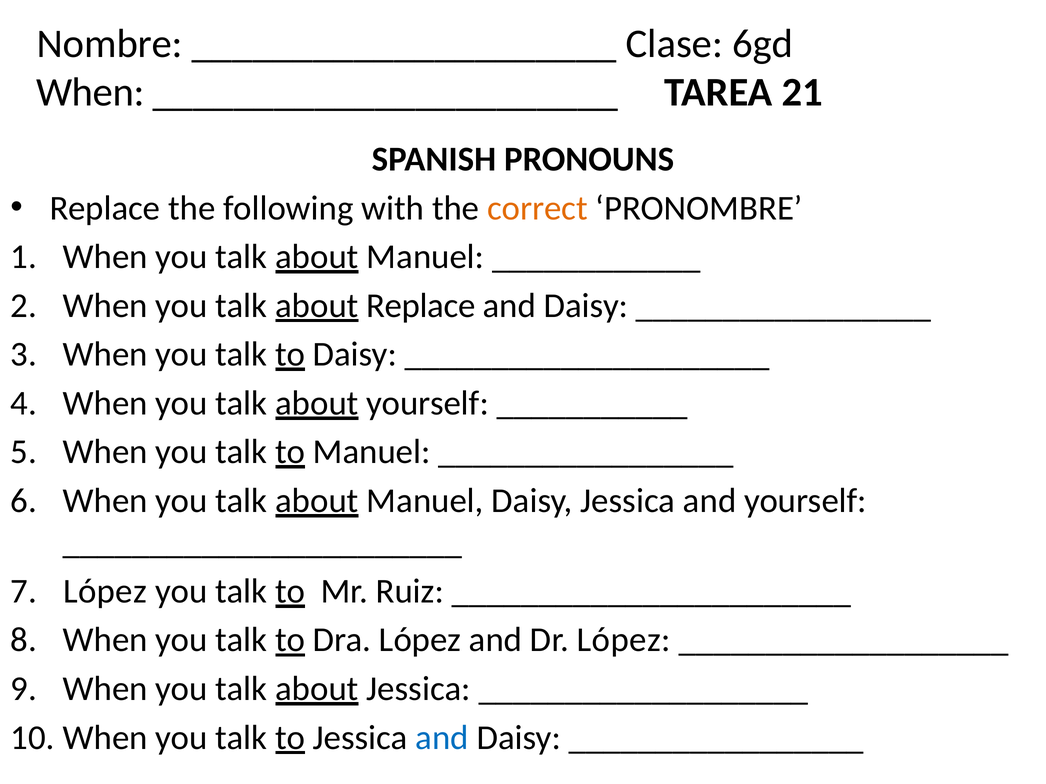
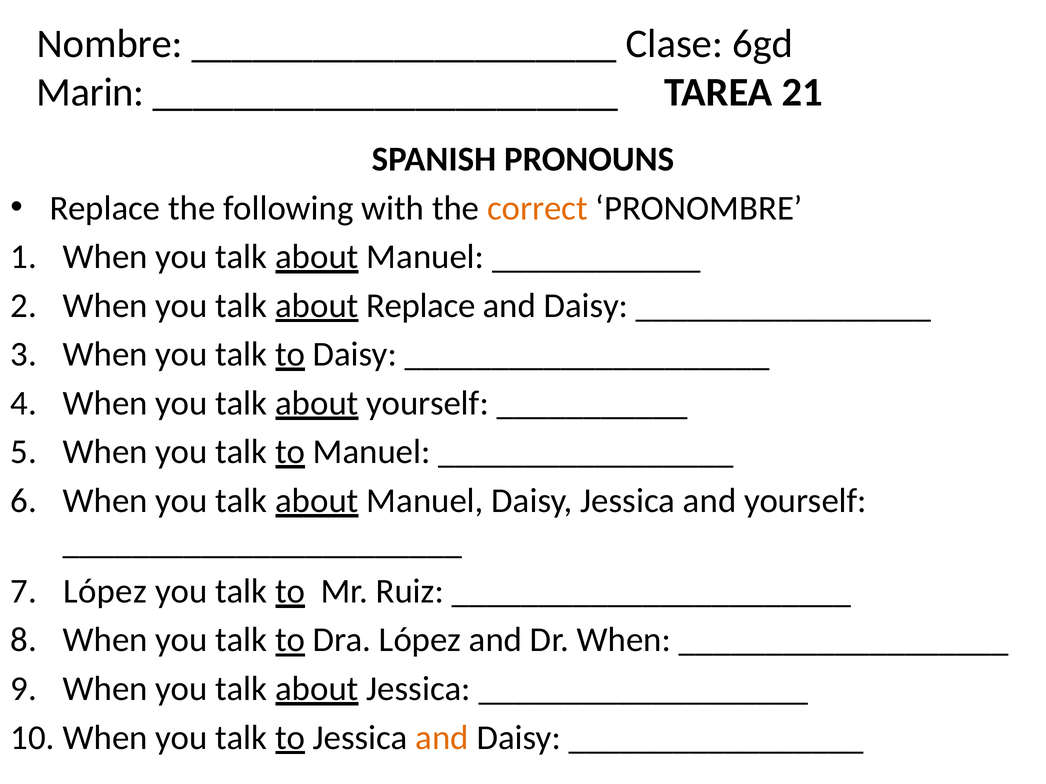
When: When -> Marin (90, 93)
Dr López: López -> When (624, 640)
and colour: blue -> orange (442, 738)
